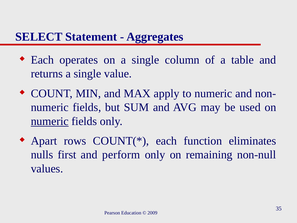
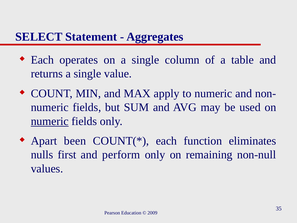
rows: rows -> been (75, 141)
